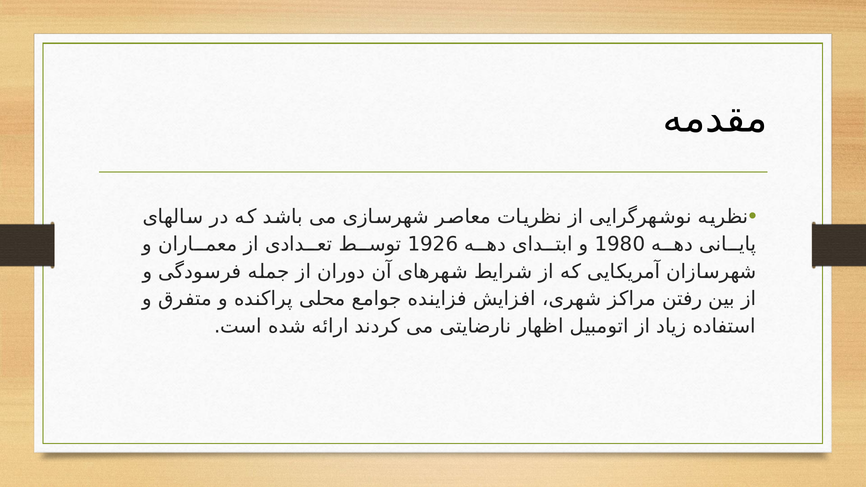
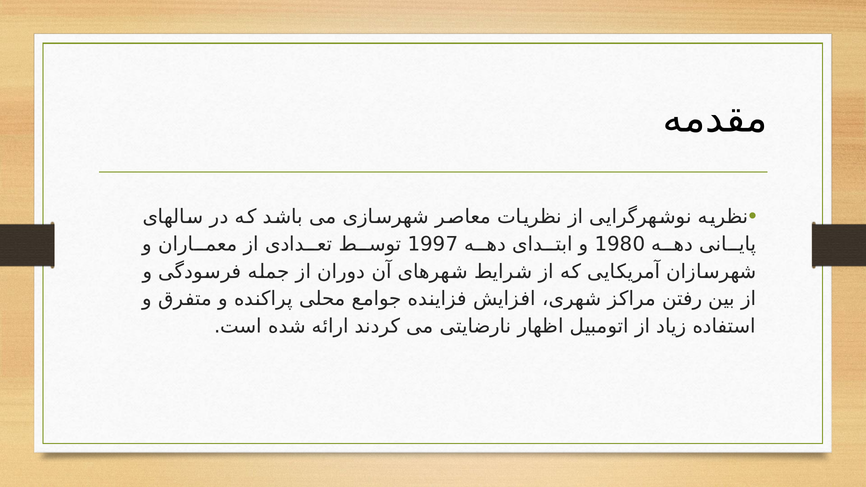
1926: 1926 -> 1997 (433, 244)
